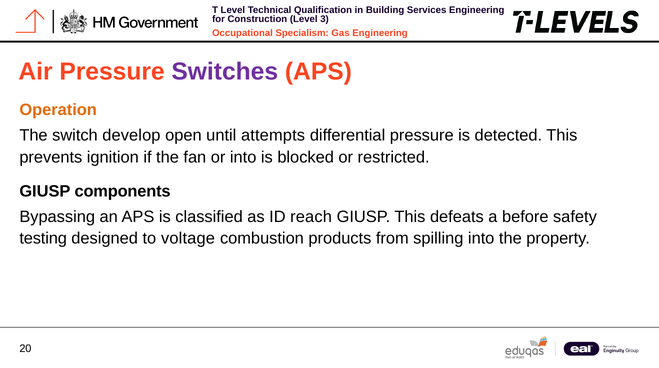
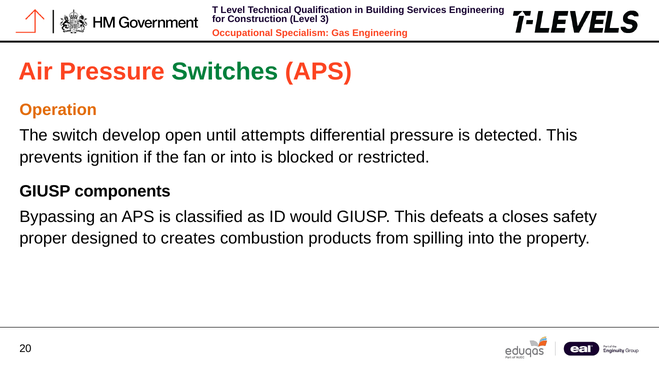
Switches colour: purple -> green (225, 71)
reach: reach -> would (311, 217)
before: before -> closes (525, 217)
testing: testing -> proper (43, 239)
voltage: voltage -> creates (188, 239)
